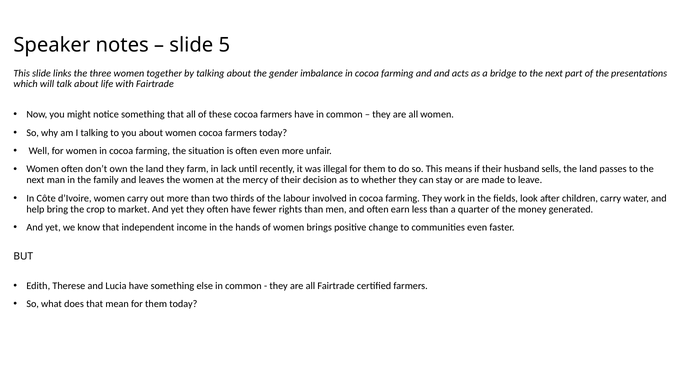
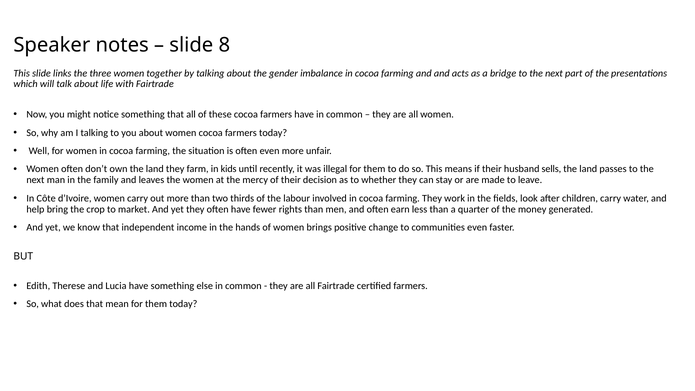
5: 5 -> 8 (224, 45)
lack: lack -> kids (229, 169)
